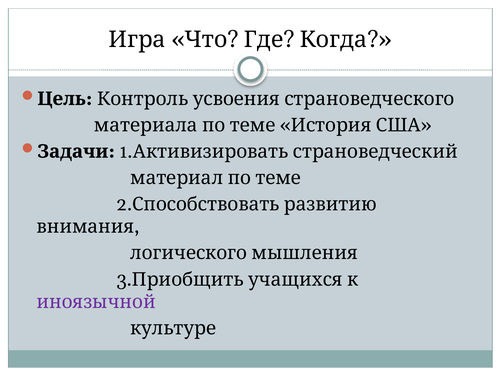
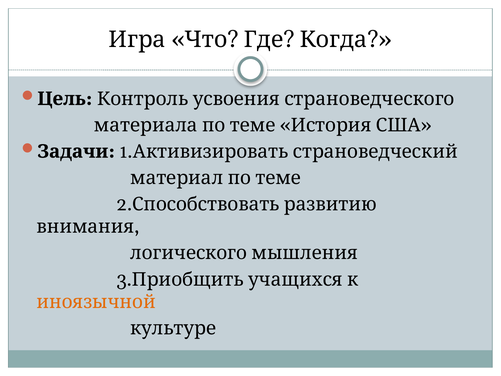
иноязычной colour: purple -> orange (96, 302)
